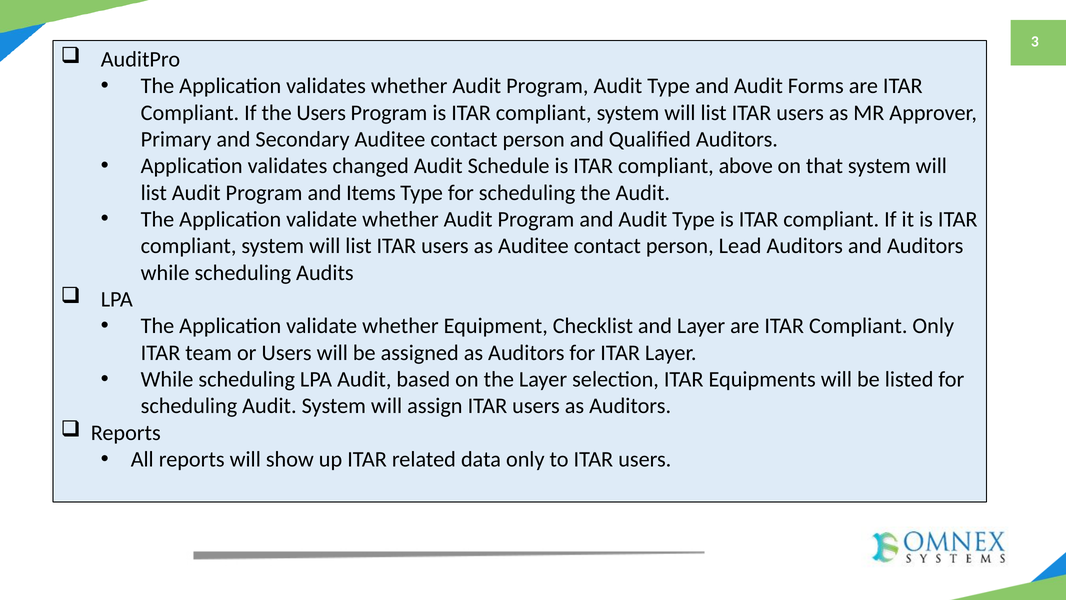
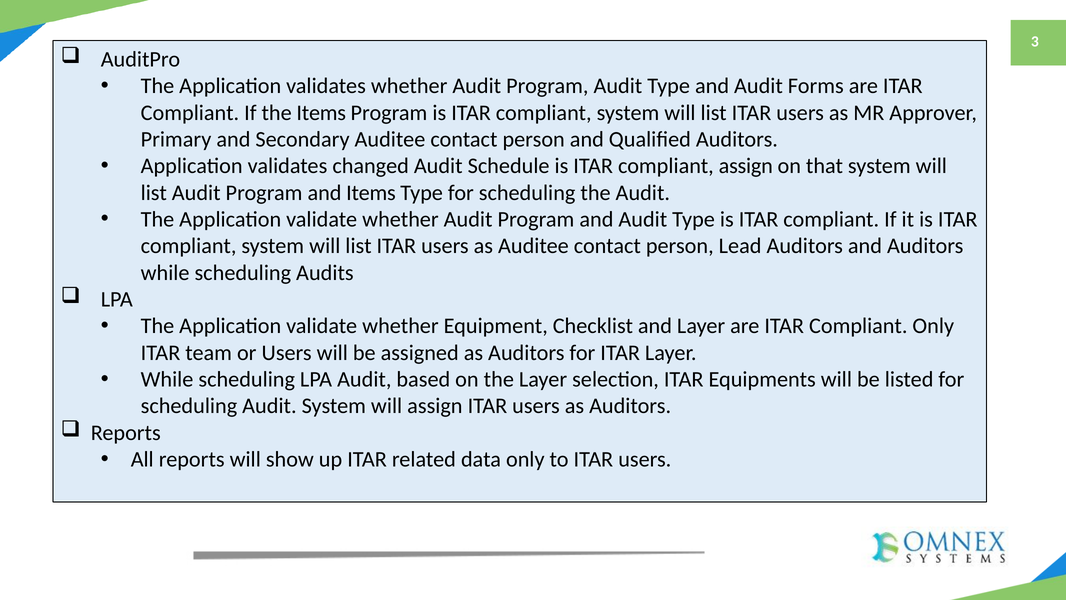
the Users: Users -> Items (321, 113)
compliant above: above -> assign (746, 166)
